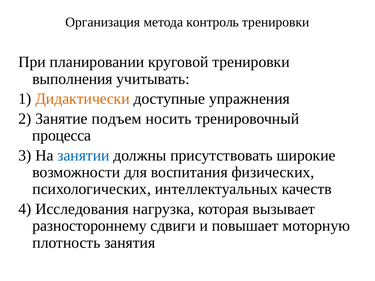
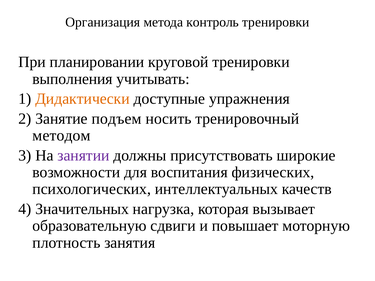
процесса: процесса -> методом (61, 136)
занятии colour: blue -> purple (83, 156)
Исследования: Исследования -> Значительных (82, 209)
разностороннему: разностороннему -> образовательную (90, 226)
